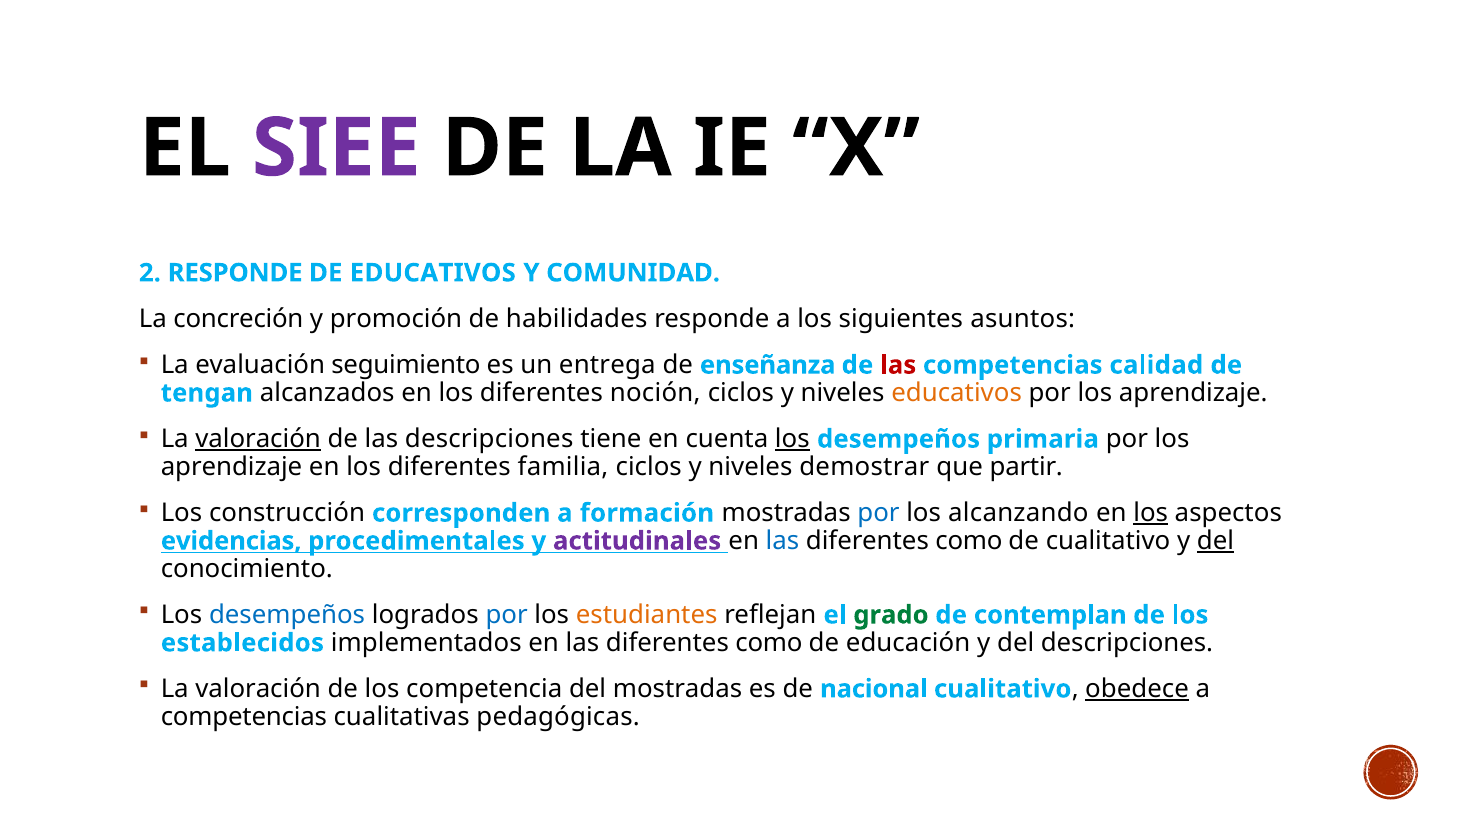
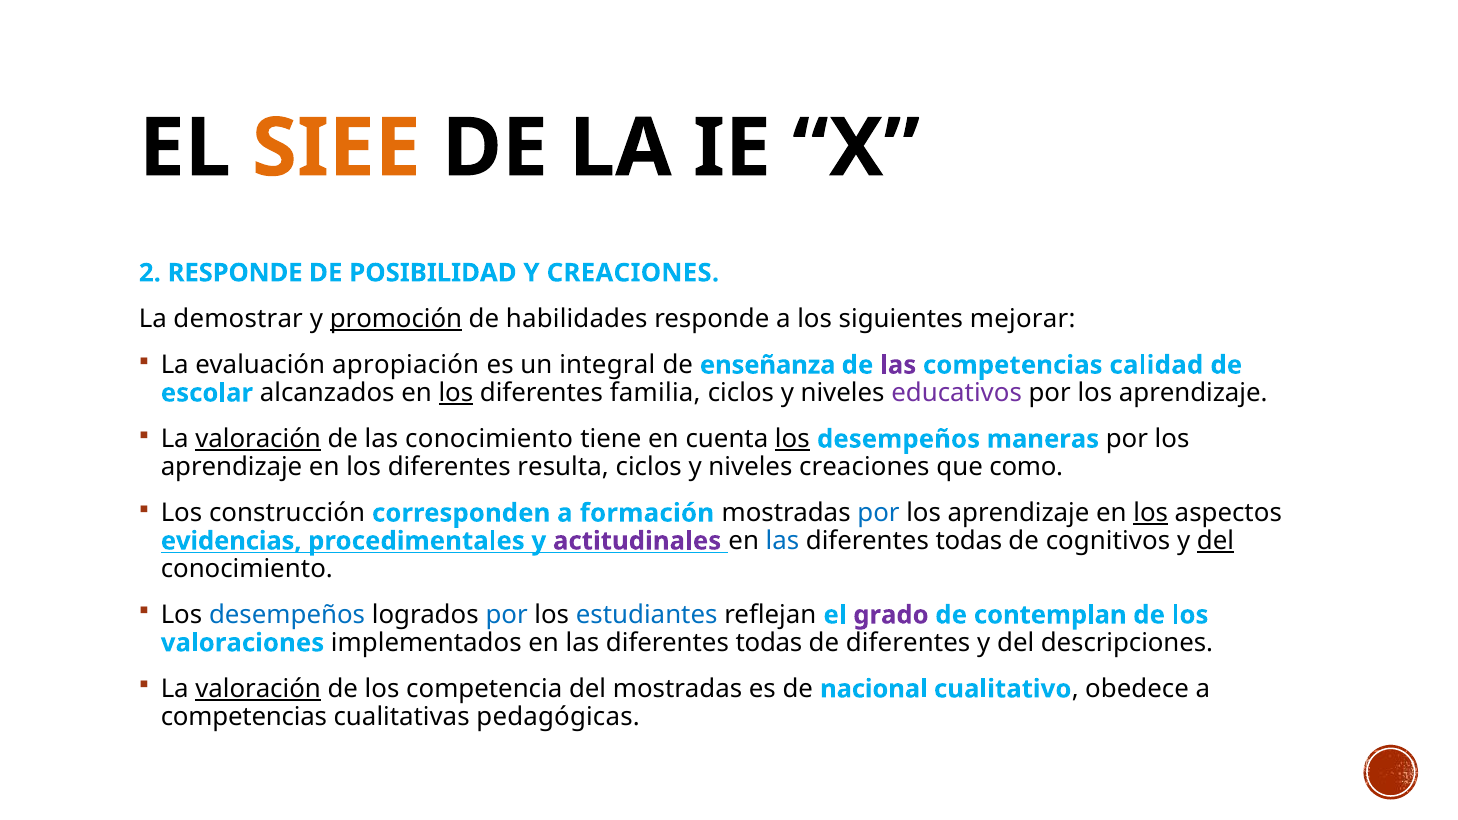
SIEE colour: purple -> orange (336, 148)
DE EDUCATIVOS: EDUCATIVOS -> POSIBILIDAD (433, 273)
Y COMUNIDAD: COMUNIDAD -> CREACIONES (633, 273)
concreción: concreción -> demostrar (238, 319)
promoción underline: none -> present (396, 319)
asuntos: asuntos -> mejorar (1023, 319)
seguimiento: seguimiento -> apropiación (406, 365)
entrega: entrega -> integral (607, 365)
las colour: red -> purple (898, 365)
tengan: tengan -> escolar (207, 393)
los underline: none -> present (456, 393)
noción: noción -> familia (655, 393)
educativos colour: orange -> purple (957, 393)
las descripciones: descripciones -> conocimiento (489, 439)
primaria: primaria -> maneras (1043, 439)
familia: familia -> resulta (563, 467)
niveles demostrar: demostrar -> creaciones (864, 467)
partir: partir -> como (1026, 467)
alcanzando: alcanzando -> aprendizaje (1019, 513)
como: como -> todas (969, 541)
de cualitativo: cualitativo -> cognitivos (1108, 541)
estudiantes colour: orange -> blue (647, 615)
grado colour: green -> purple (891, 615)
establecidos: establecidos -> valoraciones (242, 643)
como: como -> todas (769, 643)
de educación: educación -> diferentes (908, 643)
valoración underline: none -> present (258, 689)
obedece underline: present -> none (1137, 689)
